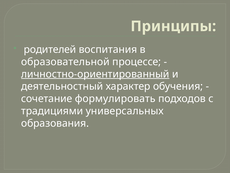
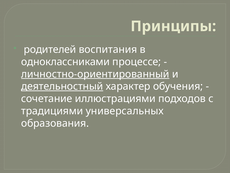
образовательной: образовательной -> одноклассниками (65, 62)
деятельностный underline: none -> present (62, 86)
формулировать: формулировать -> иллюстрациями (115, 98)
